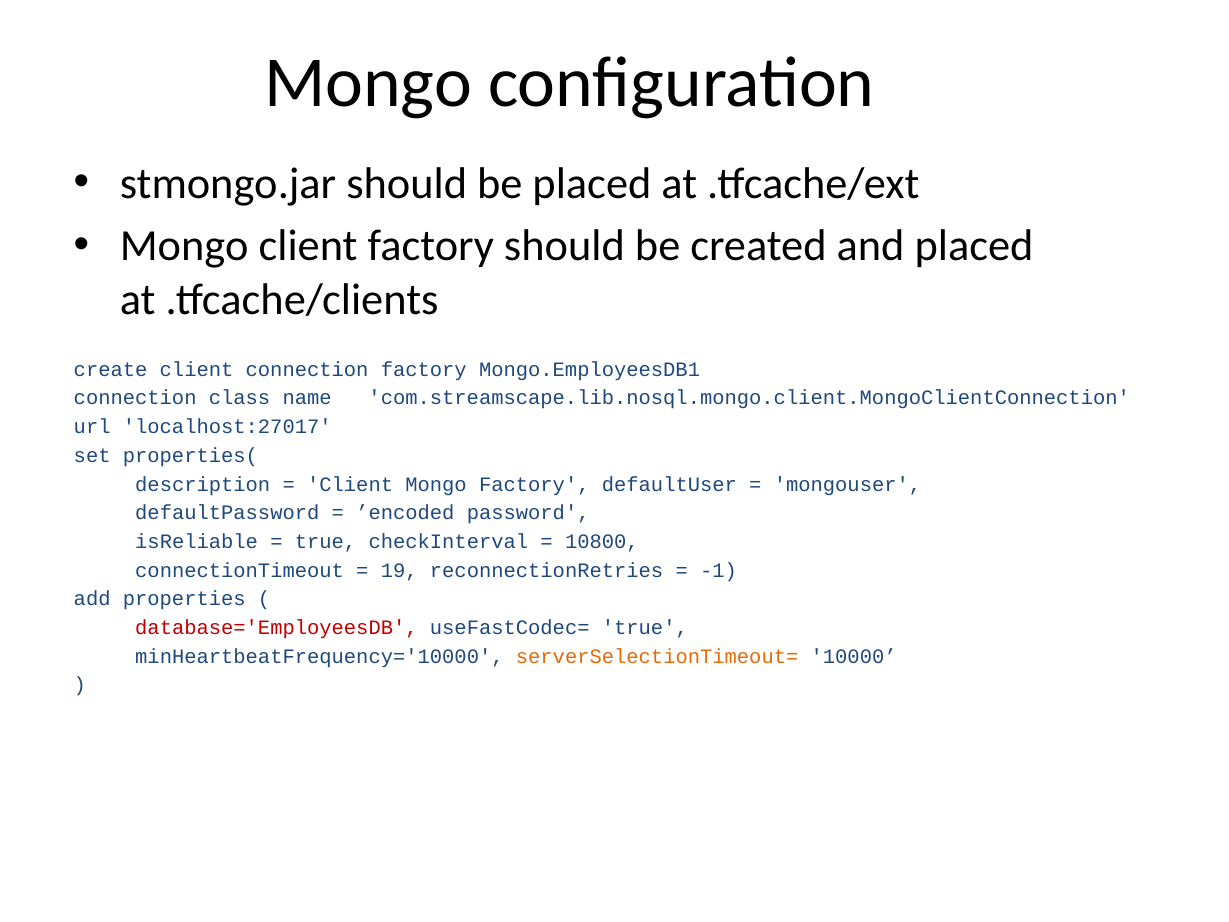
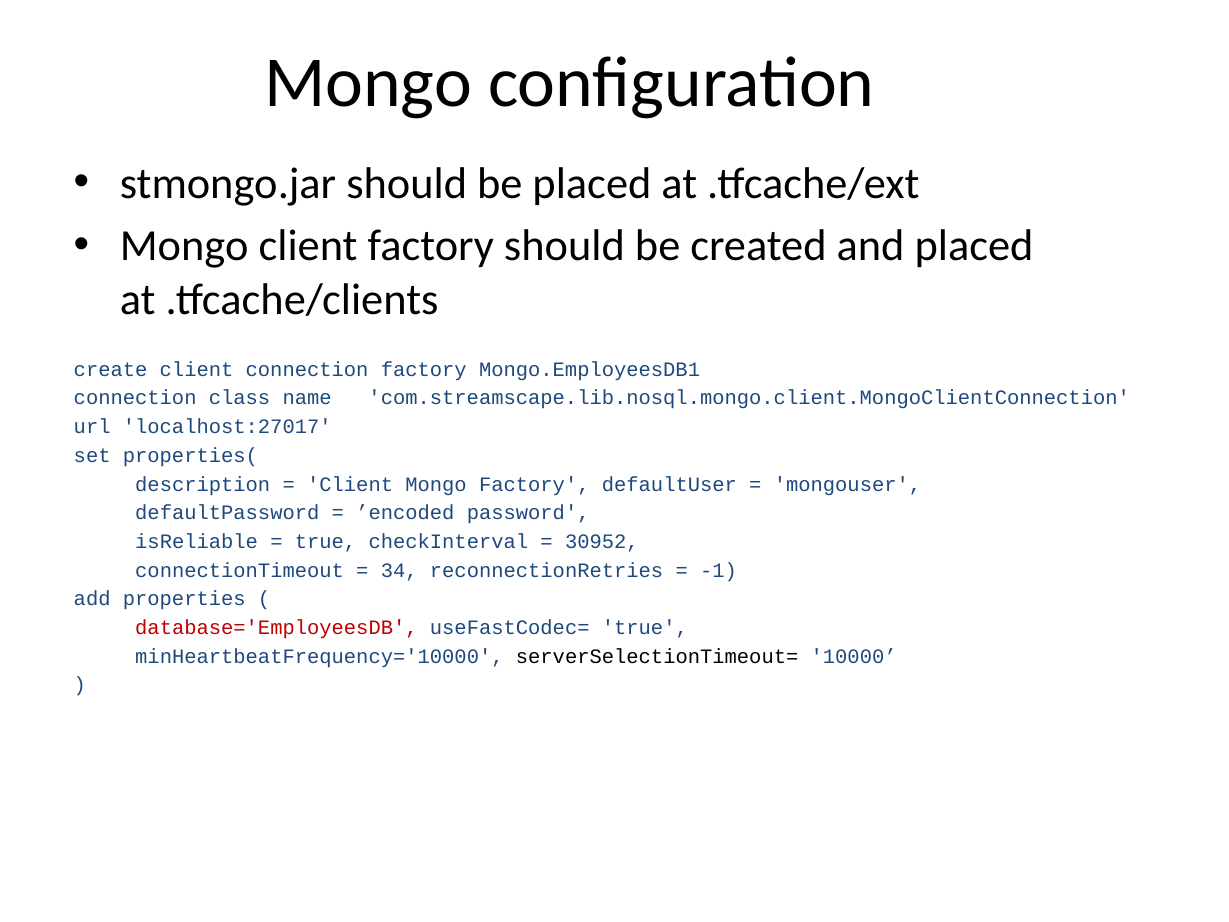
10800: 10800 -> 30952 (602, 542)
19: 19 -> 34 (399, 570)
serverSelectionTimeout= colour: orange -> black (657, 656)
